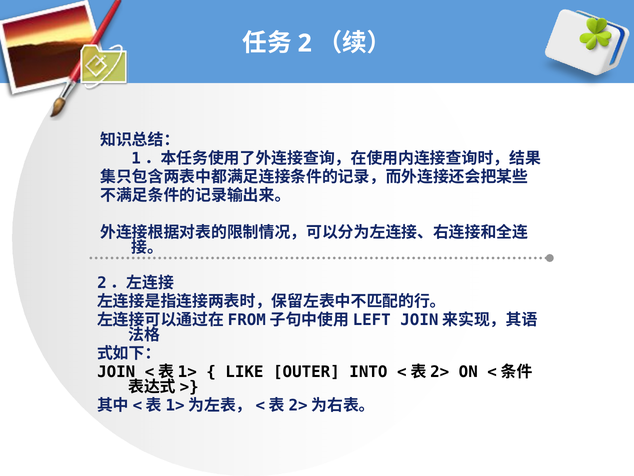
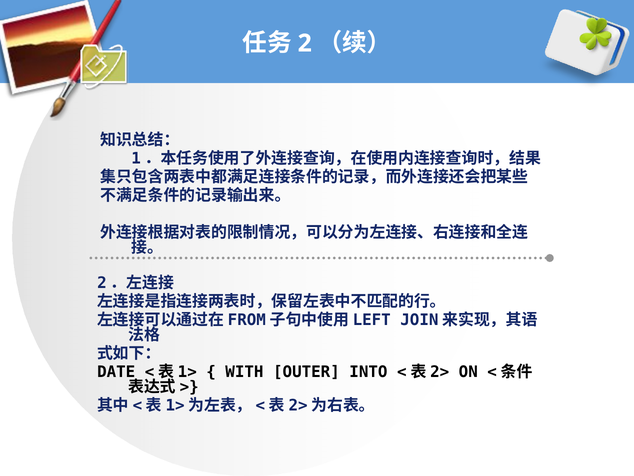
JOIN: JOIN -> DATE (116, 372)
LIKE: LIKE -> WITH (244, 372)
